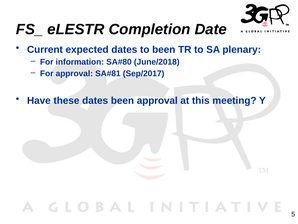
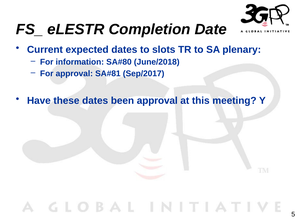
to been: been -> slots (164, 49)
